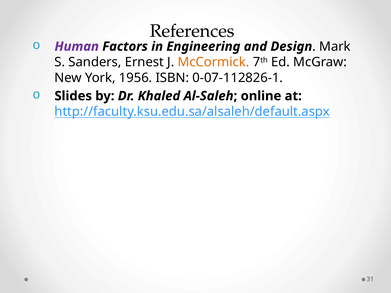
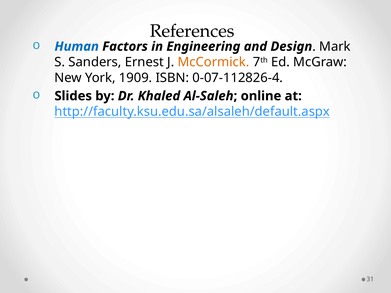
Human colour: purple -> blue (77, 47)
1956: 1956 -> 1909 (136, 78)
0-07-112826-1: 0-07-112826-1 -> 0-07-112826-4 (238, 78)
